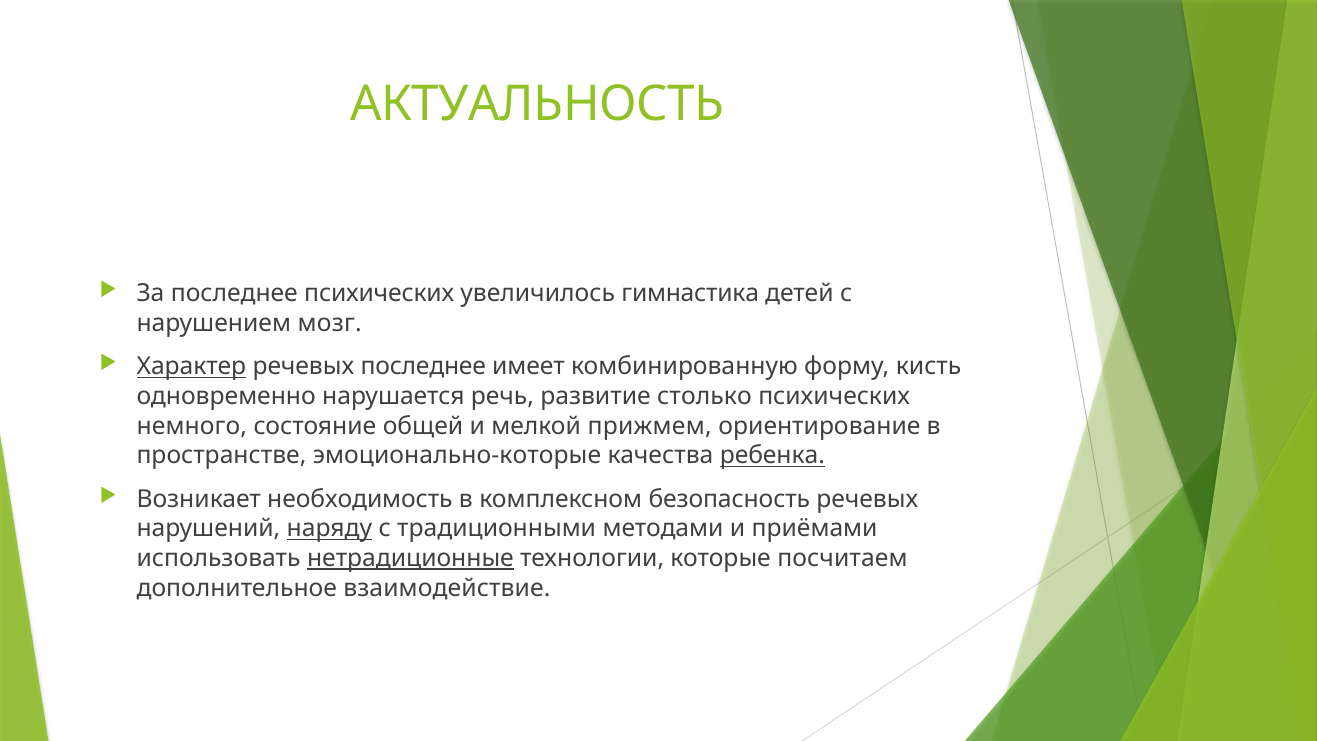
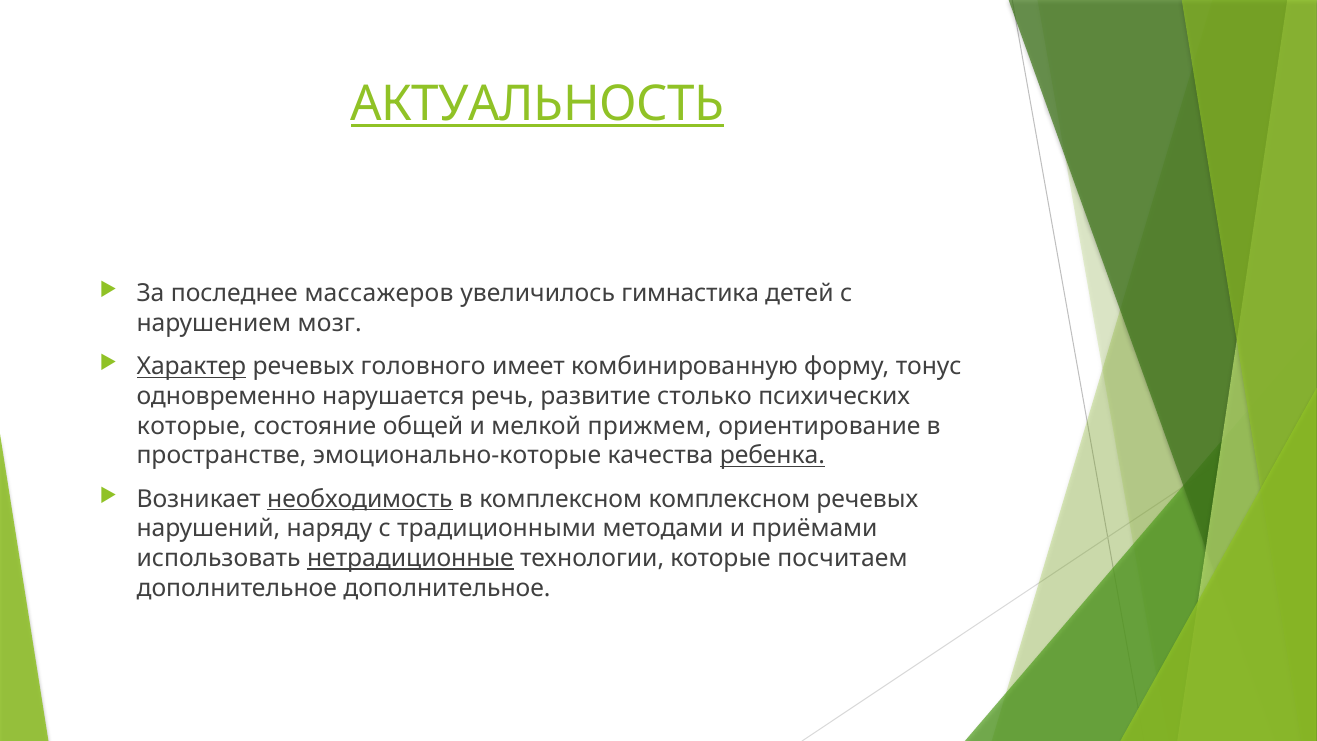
АКТУАЛЬНОСТЬ underline: none -> present (538, 104)
последнее психических: психических -> массажеров (379, 294)
речевых последнее: последнее -> головного (423, 367)
кисть: кисть -> тонус (929, 367)
немного: немного -> которые (192, 426)
необходимость underline: none -> present (360, 499)
комплексном безопасность: безопасность -> комплексном (729, 499)
наряду underline: present -> none (329, 529)
дополнительное взаимодействие: взаимодействие -> дополнительное (447, 588)
